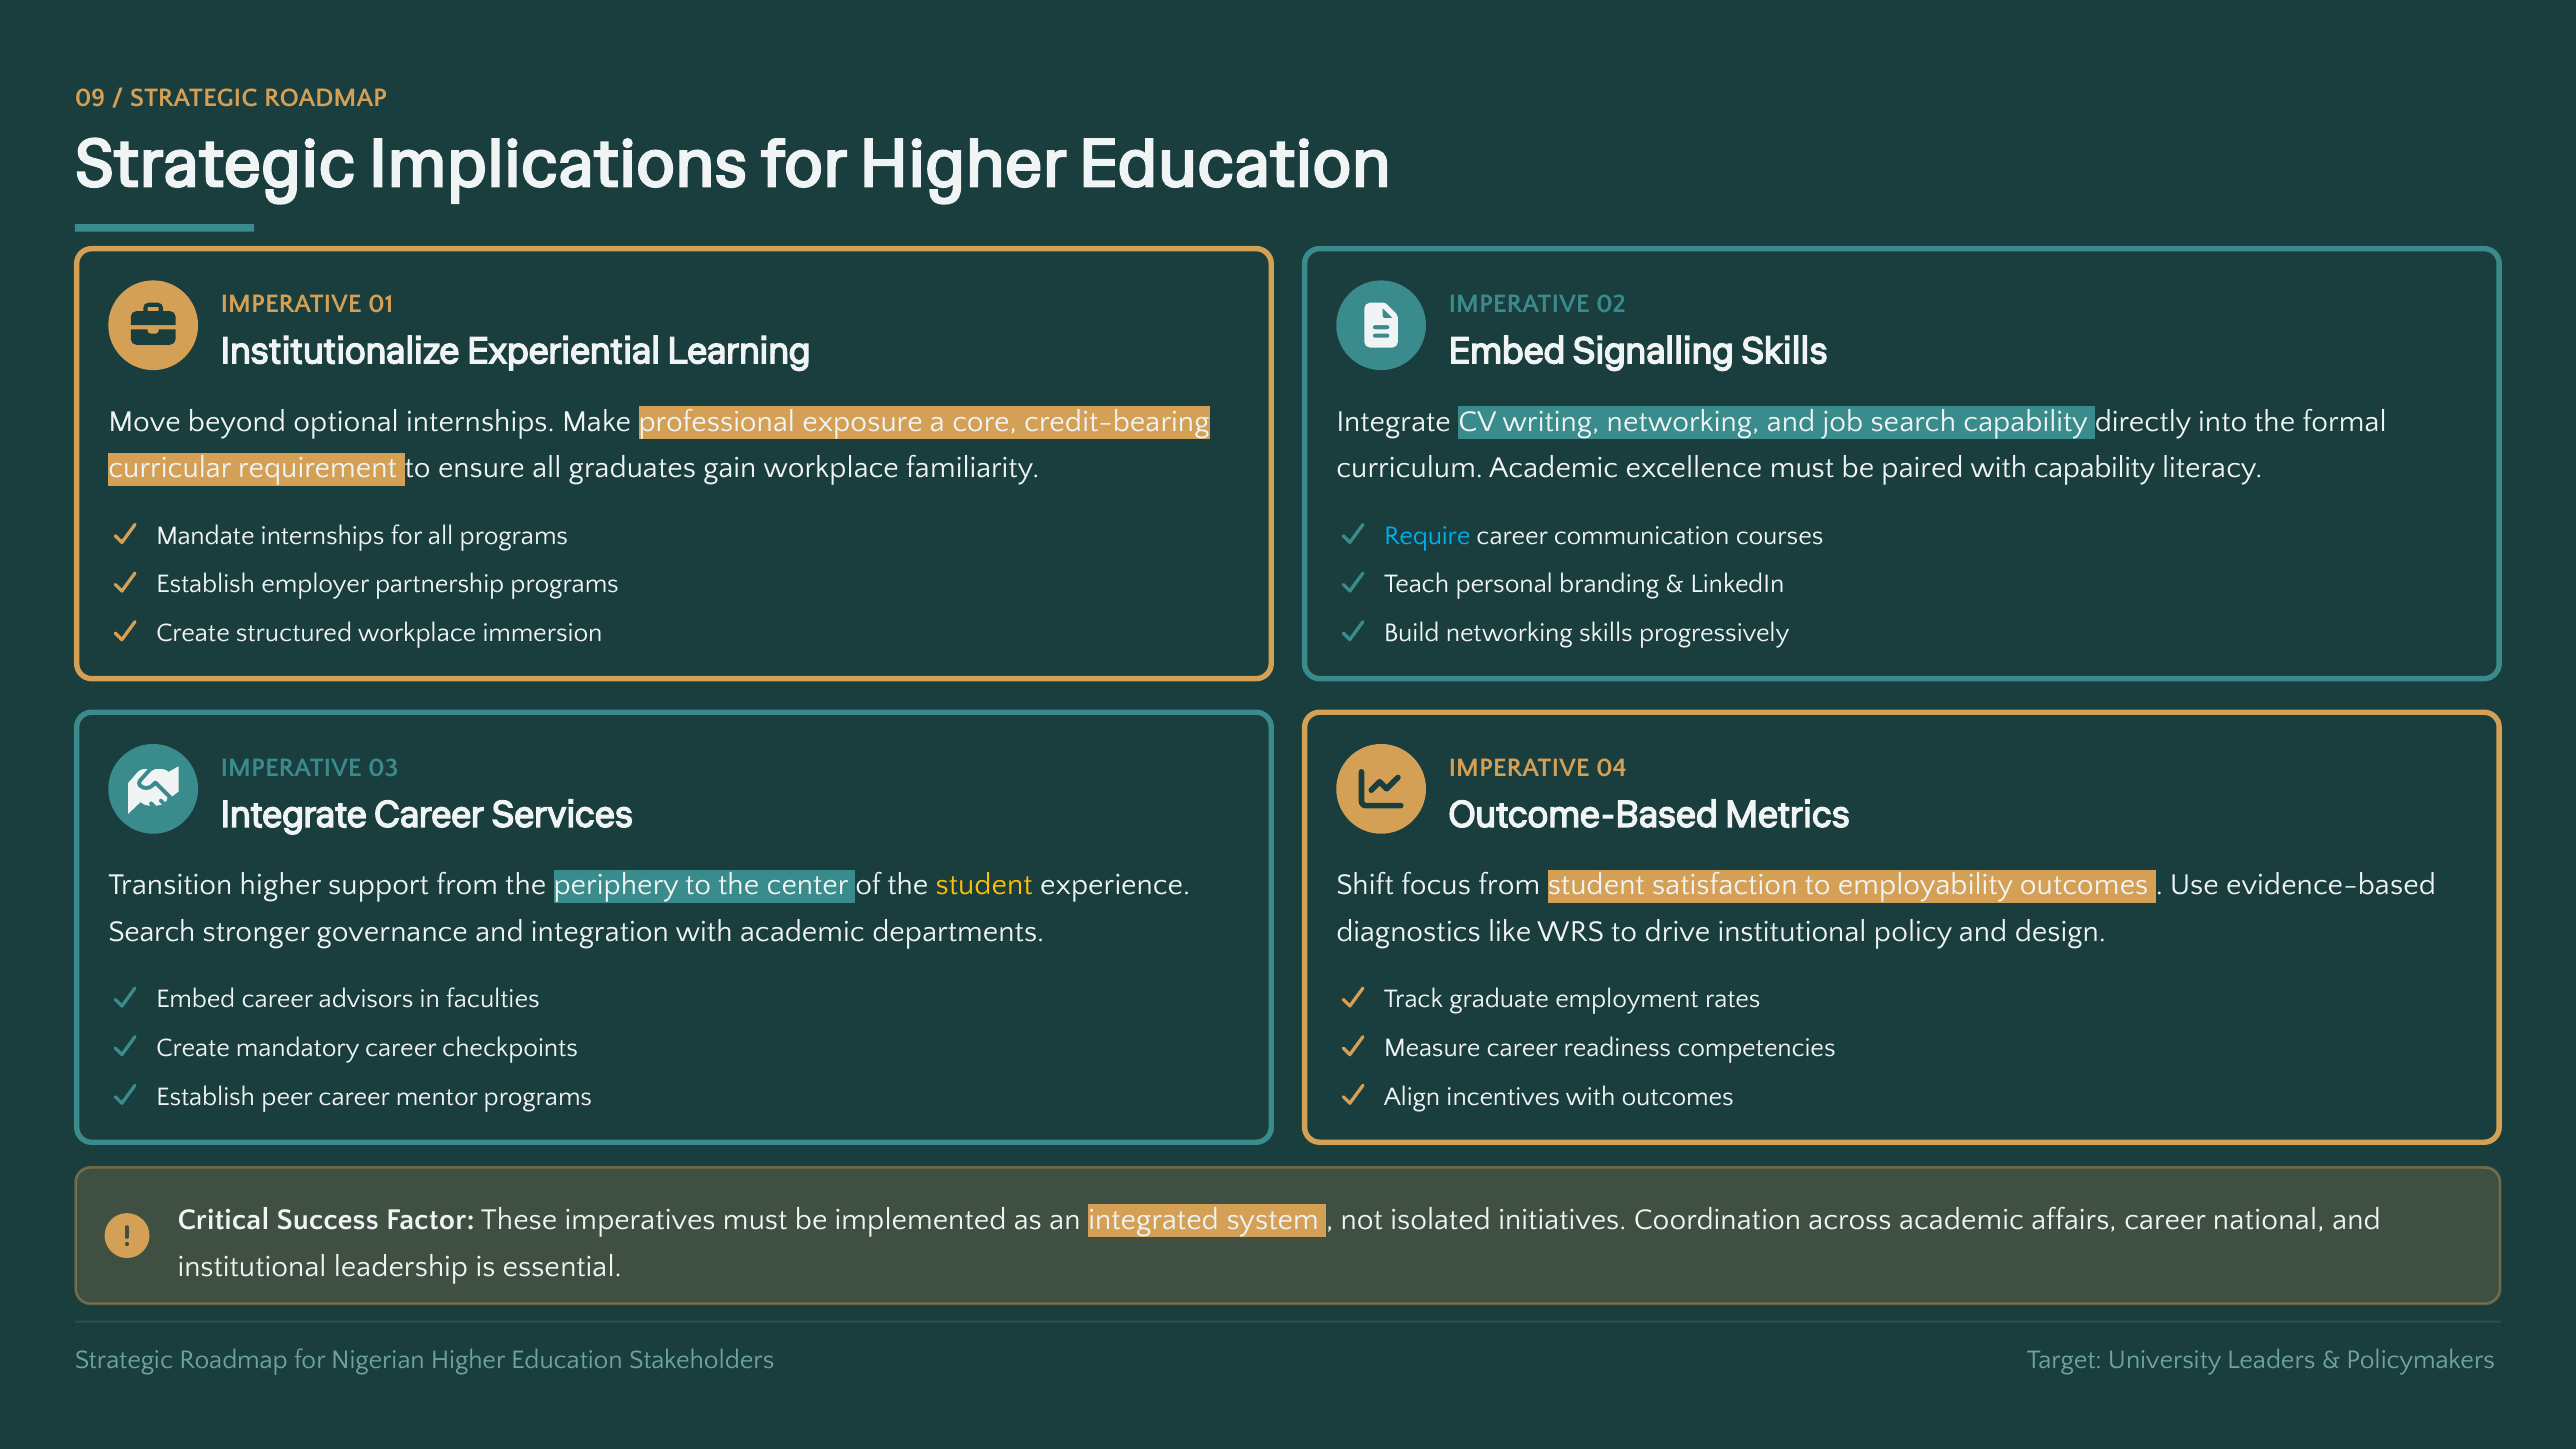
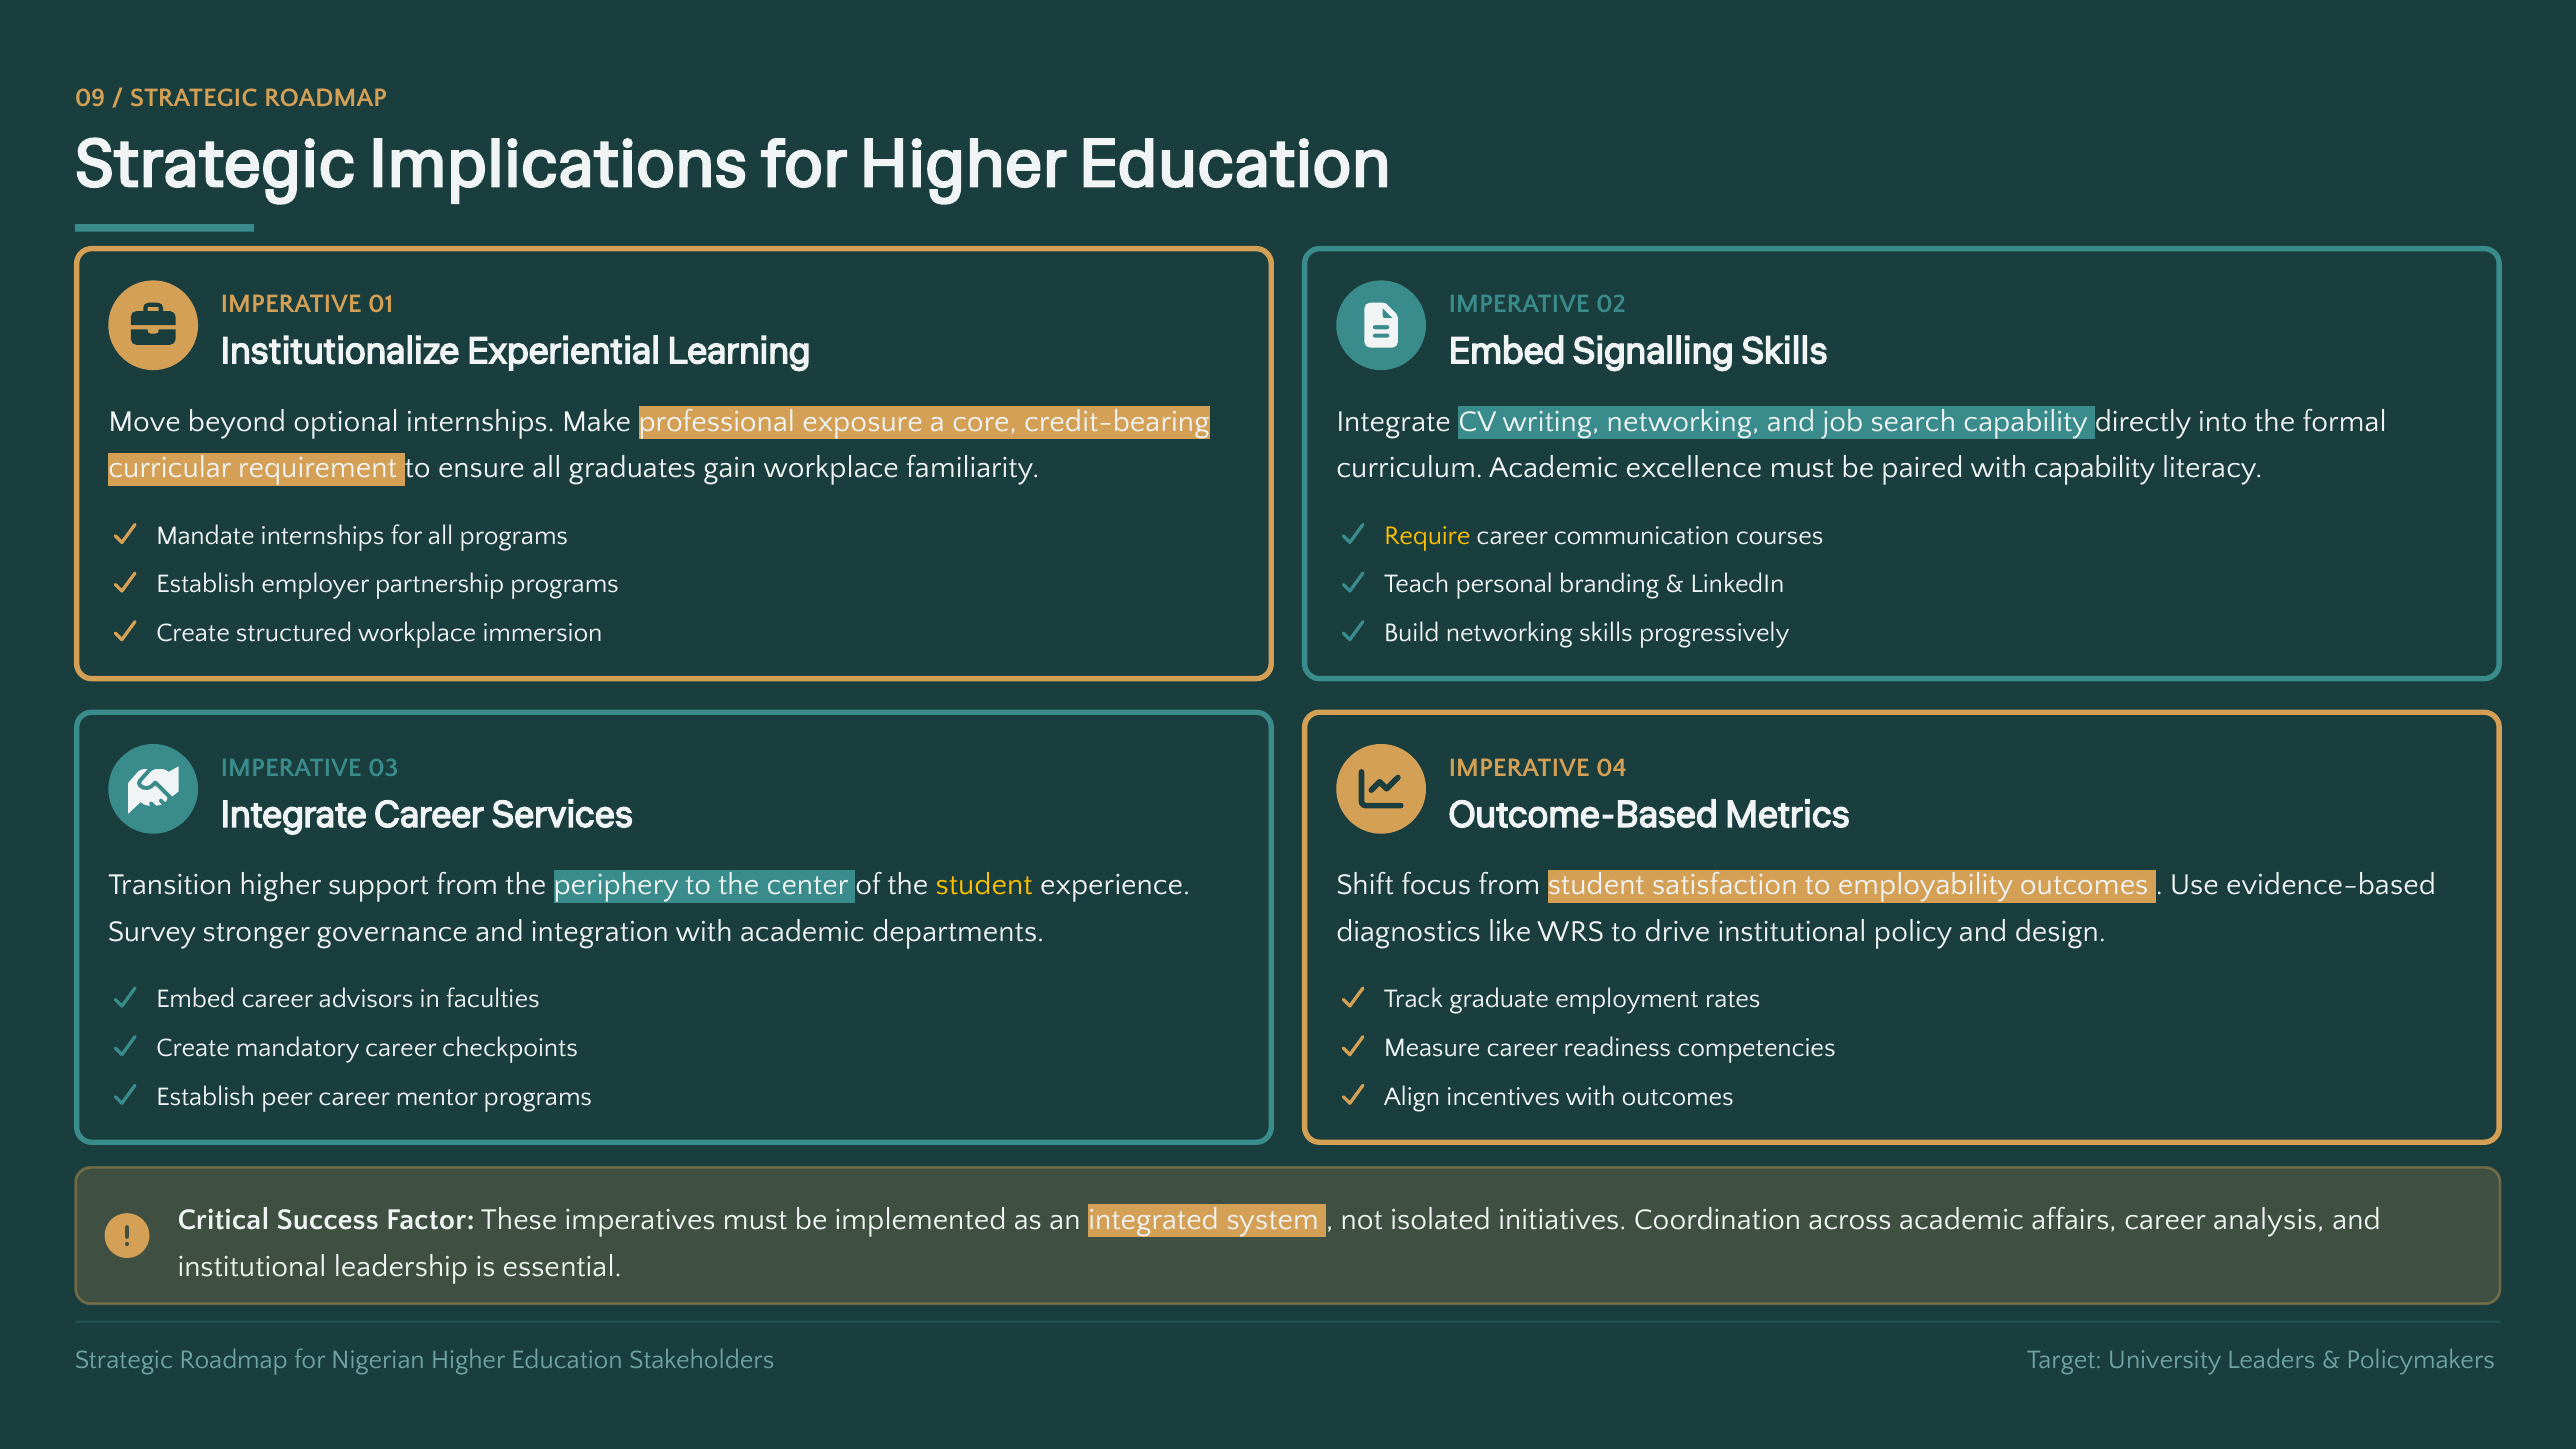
Require colour: light blue -> yellow (1427, 536)
Search: Search -> Survey (152, 932)
national: national -> analysis (2269, 1220)
